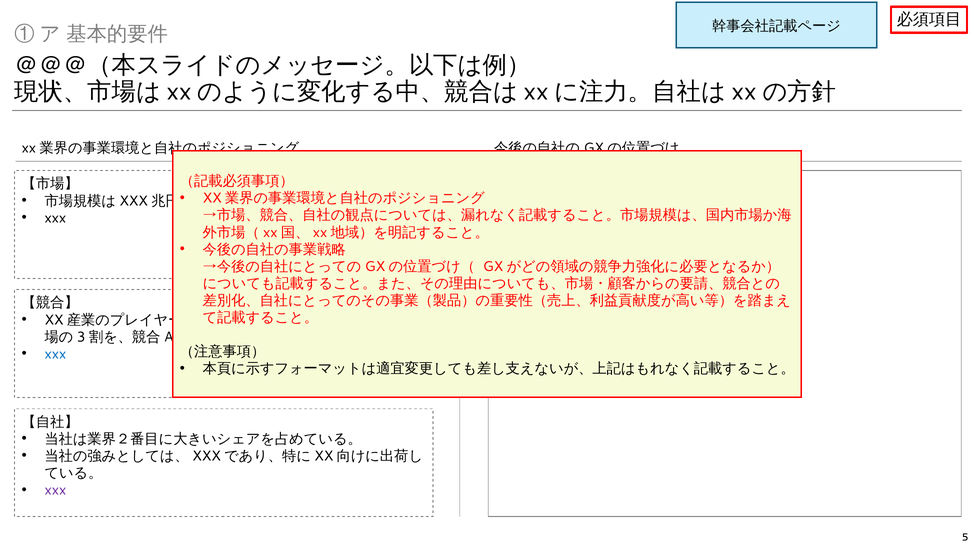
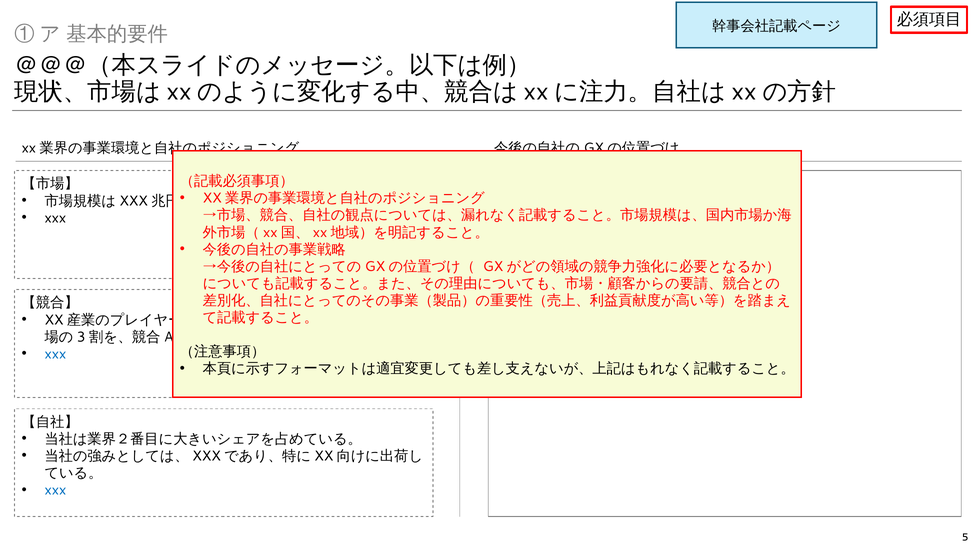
xxx colour: purple -> blue (55, 490)
